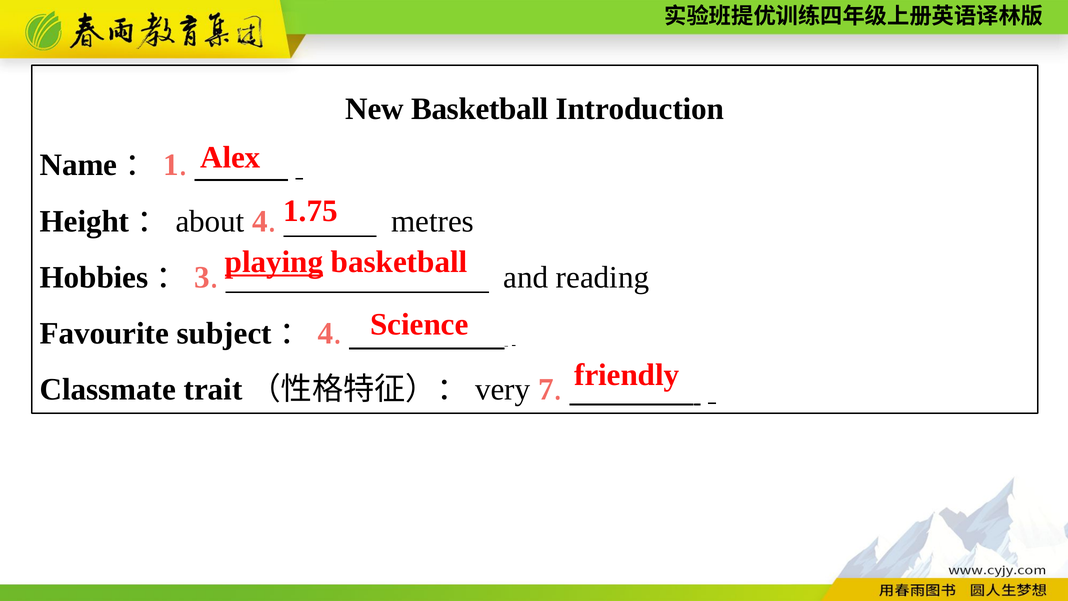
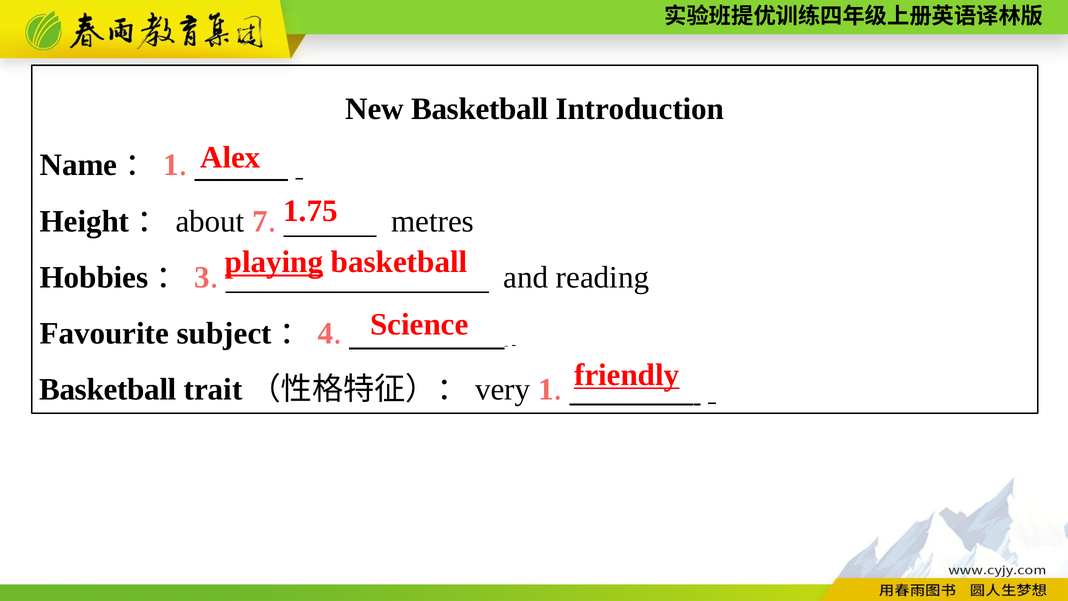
4: 4 -> 7 (260, 221)
friendly underline: none -> present (627, 375)
Classmate: Classmate -> Basketball (108, 390)
7: 7 -> 1 (546, 390)
